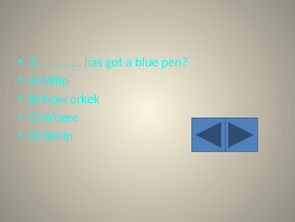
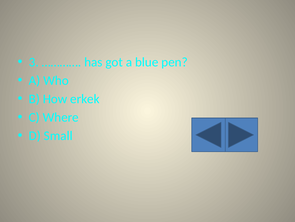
Sahip: Sahip -> Small (58, 135)
